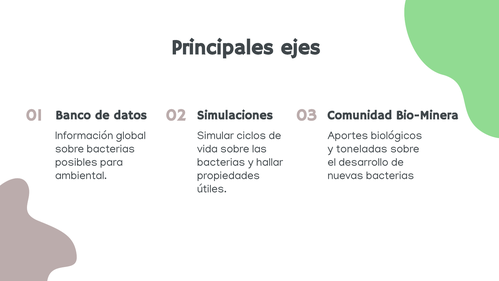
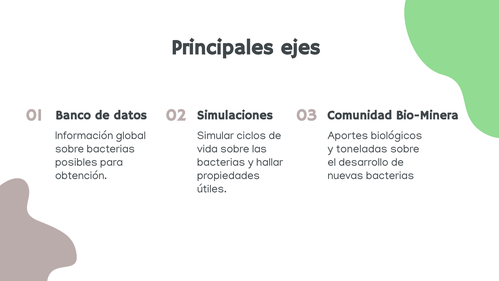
ambiental: ambiental -> obtención (81, 175)
